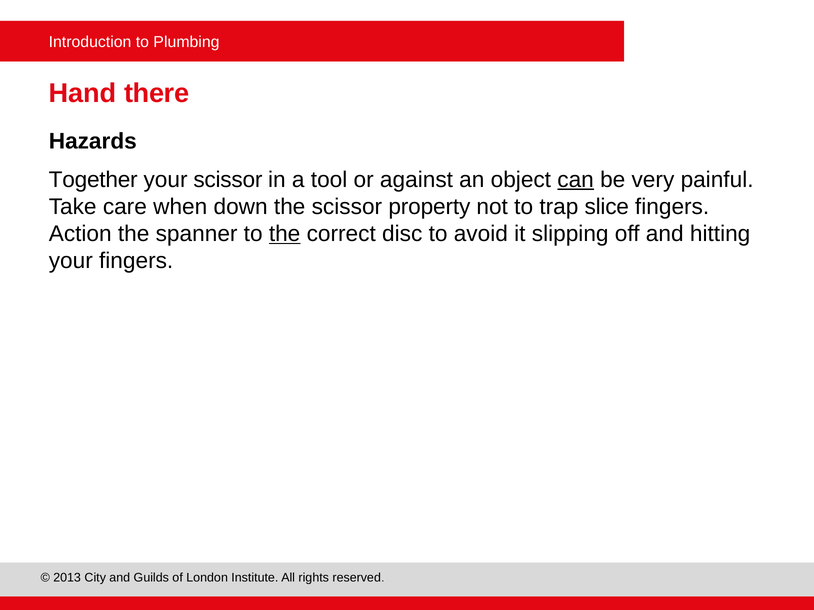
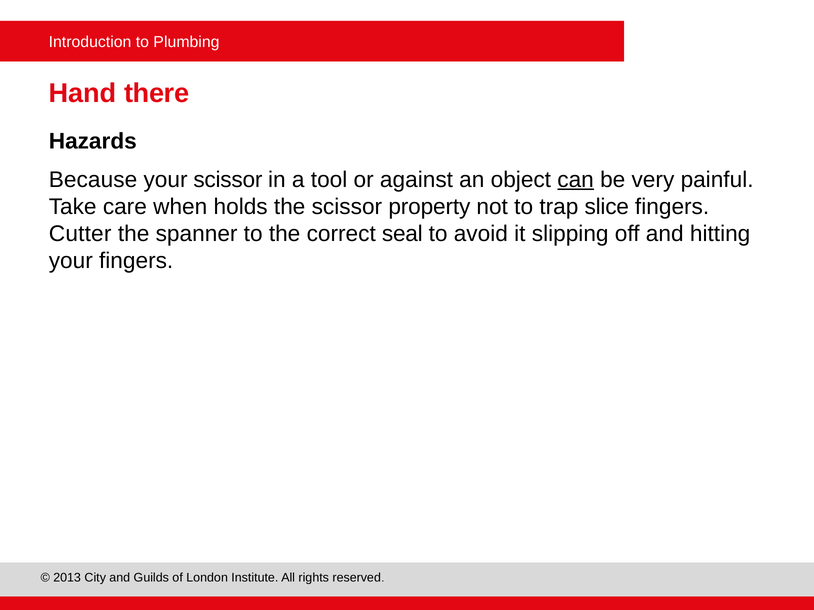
Together: Together -> Because (93, 180)
down: down -> holds (241, 207)
Action: Action -> Cutter (80, 234)
the underline: present -> none (285, 234)
disc: disc -> seal (402, 234)
